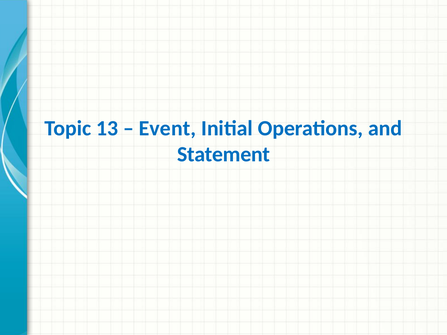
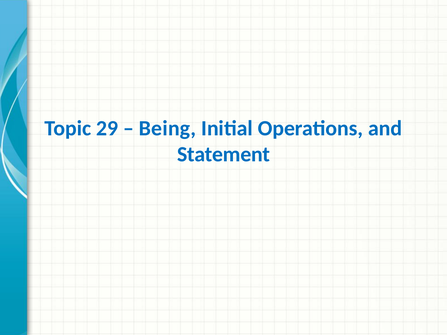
13: 13 -> 29 (107, 129)
Event: Event -> Being (167, 129)
